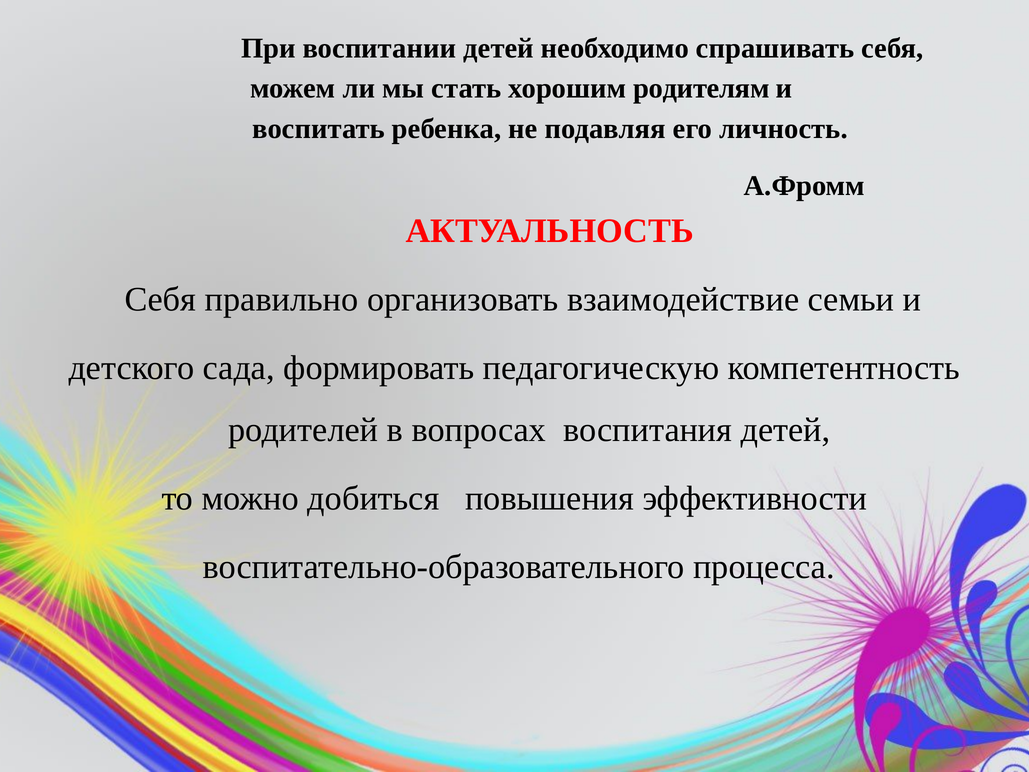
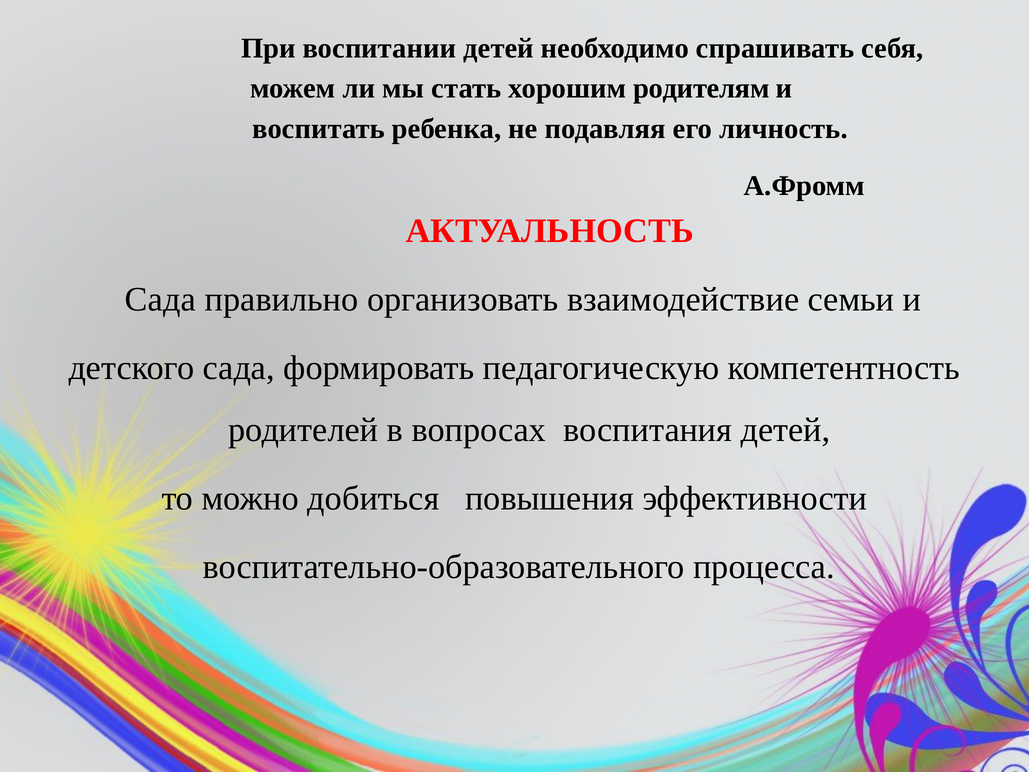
Себя: Себя -> Сада (160, 299)
